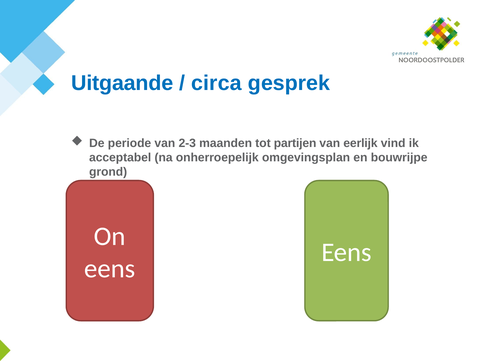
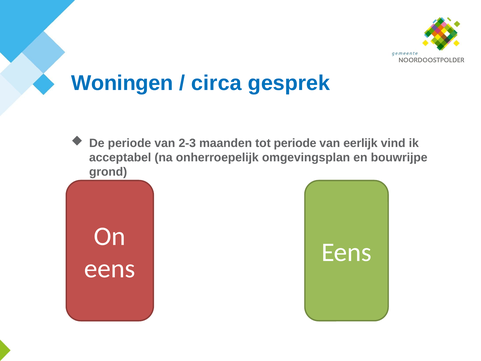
Uitgaande: Uitgaande -> Woningen (122, 83)
tot partijen: partijen -> periode (295, 143)
